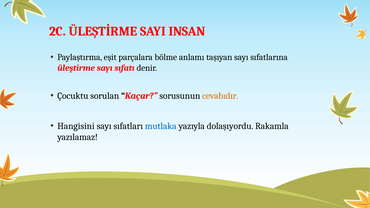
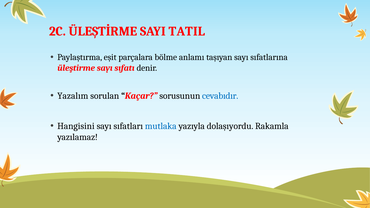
INSAN: INSAN -> TATIL (187, 31)
Çocuktu: Çocuktu -> Yazalım (73, 96)
cevabıdır colour: orange -> blue (220, 96)
